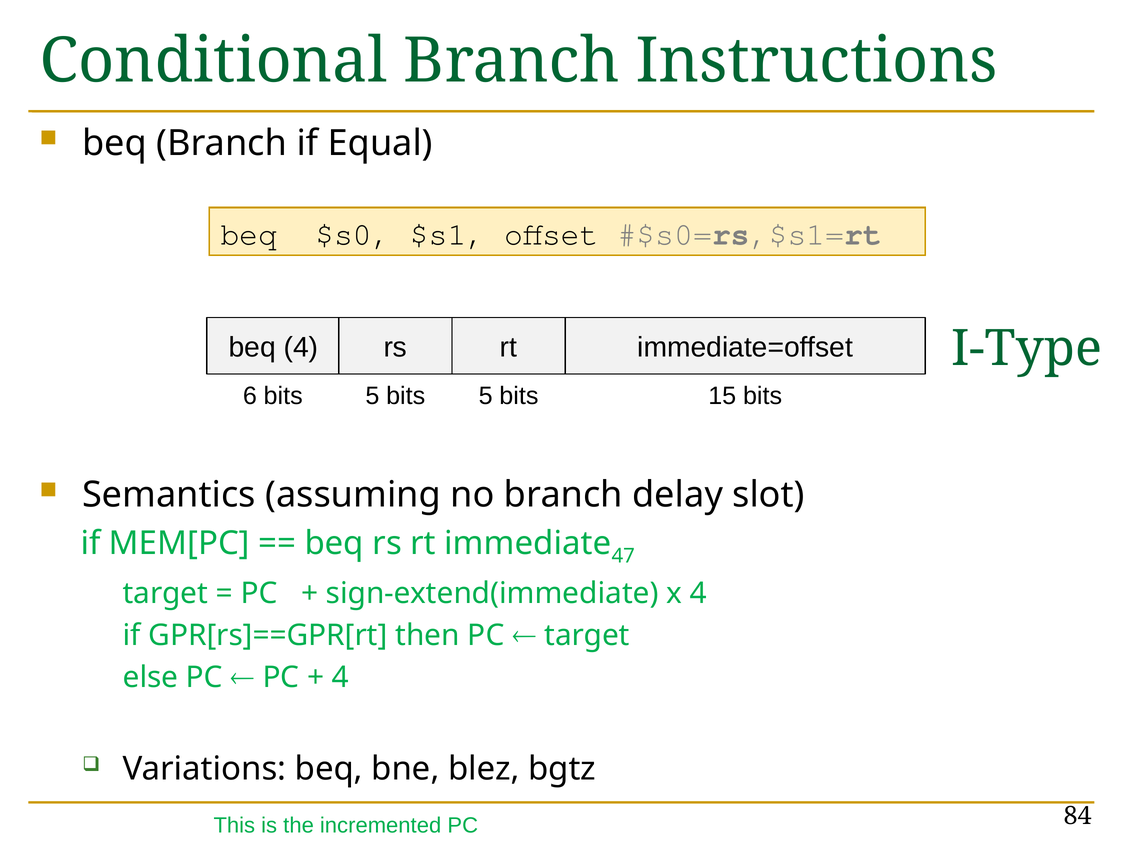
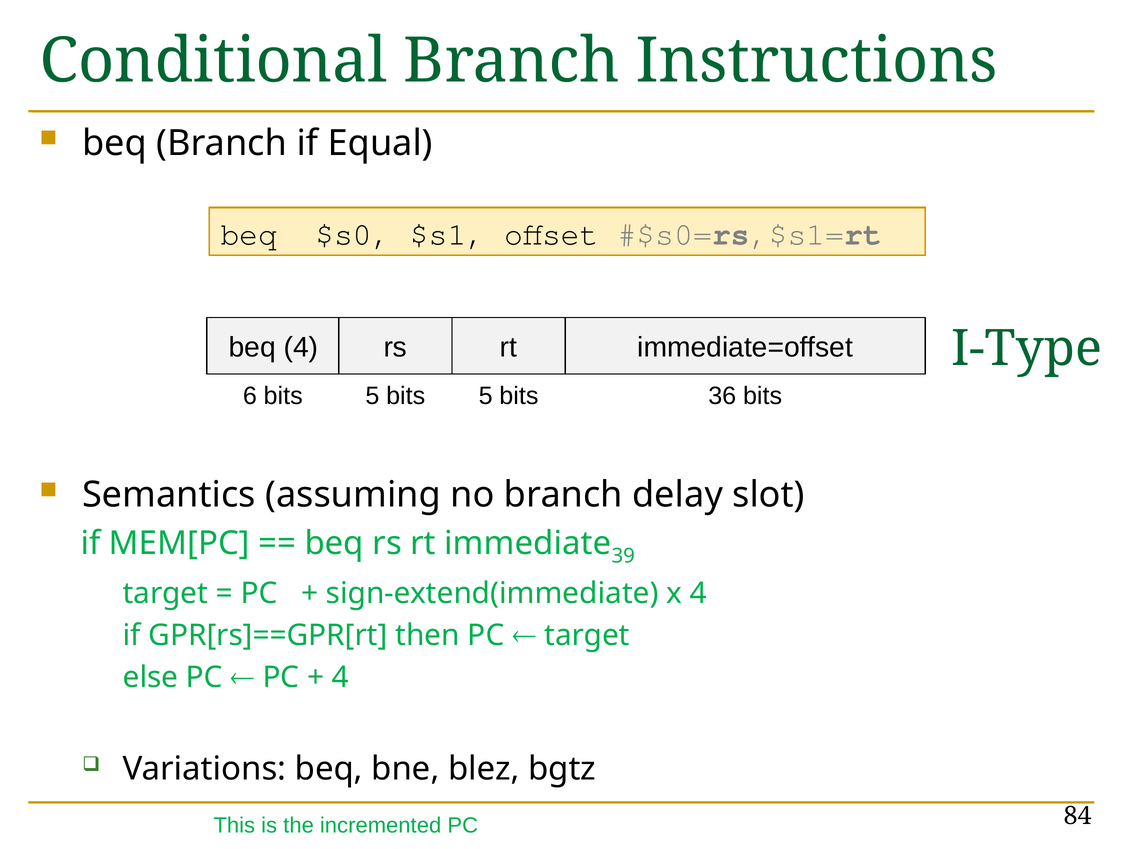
15: 15 -> 36 (722, 396)
47: 47 -> 39 (623, 556)
